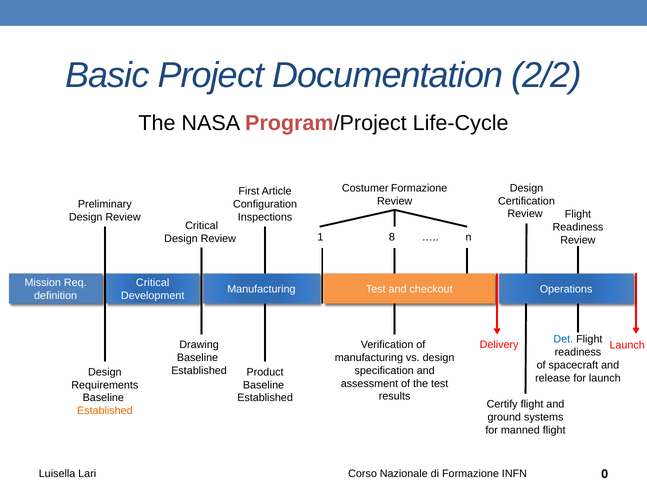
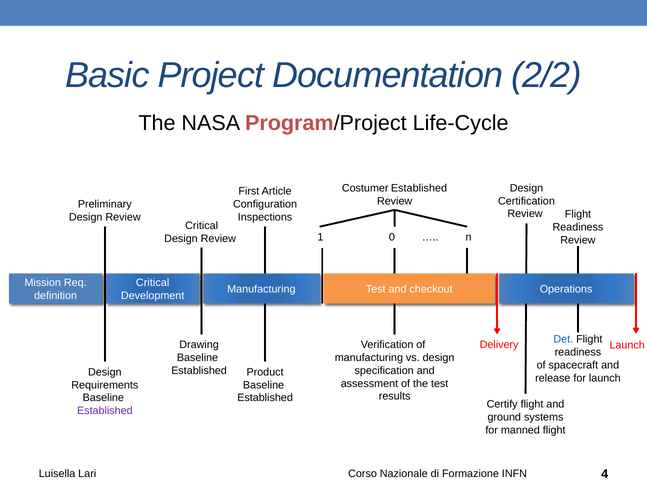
Costumer Formazione: Formazione -> Established (419, 188)
8: 8 -> 0 (392, 237)
Established colour: orange -> purple (105, 411)
0: 0 -> 4 (605, 474)
